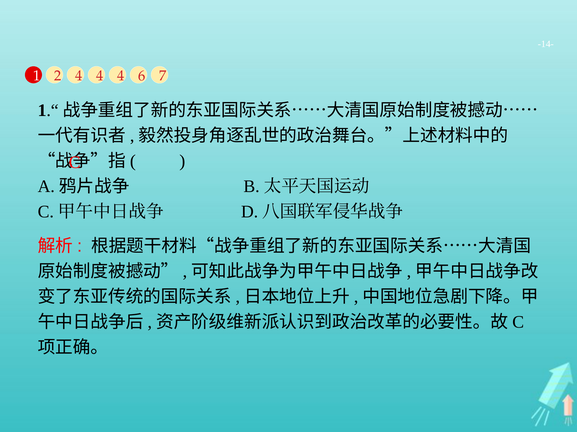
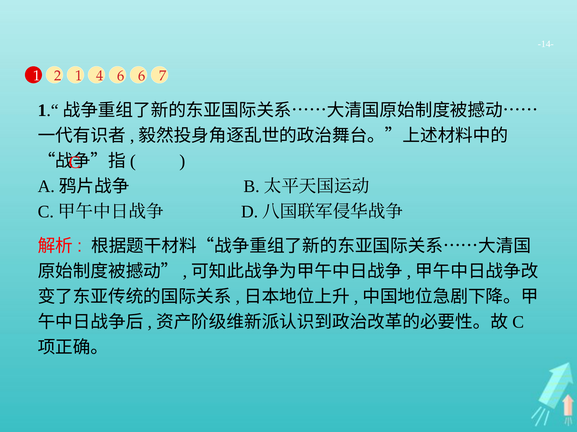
2 4: 4 -> 1 (79, 76)
4: 4 -> 6 (121, 76)
